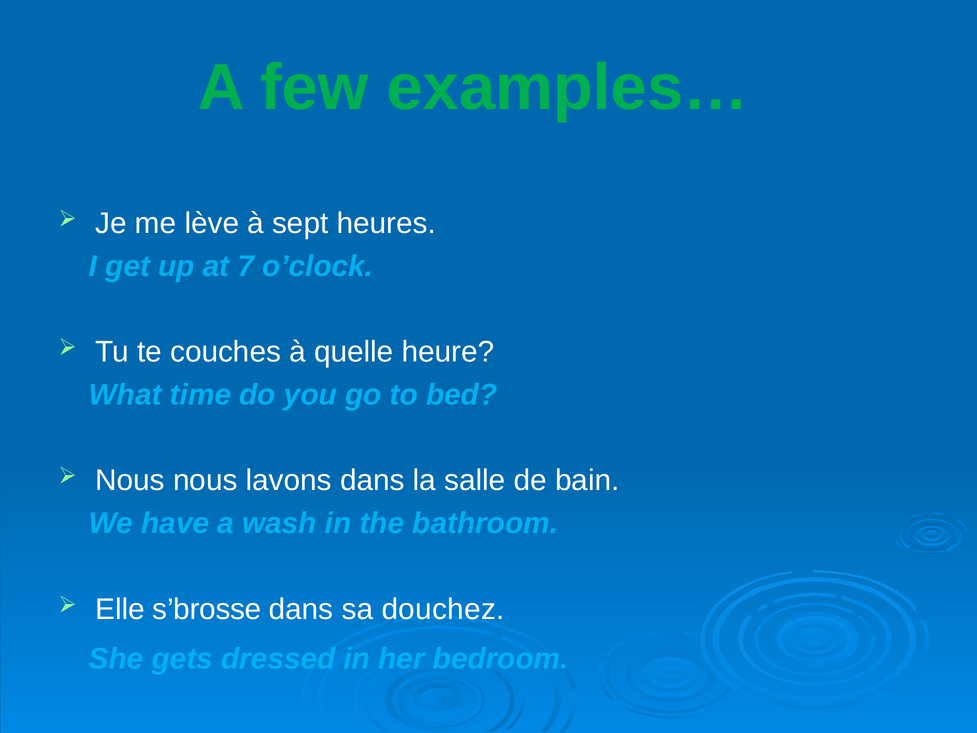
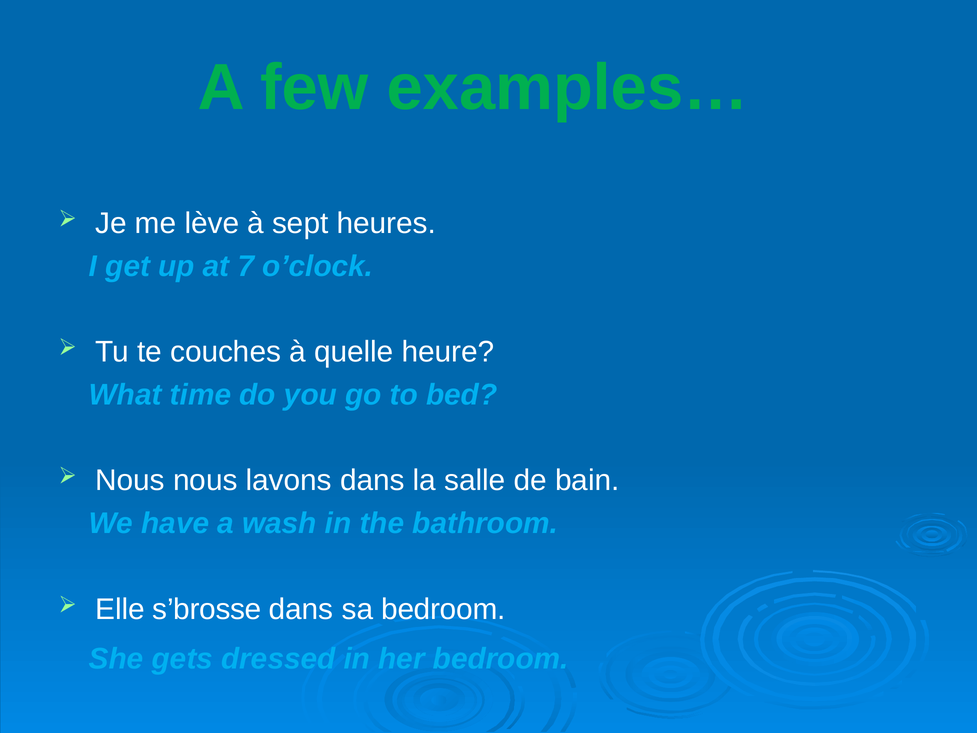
sa douchez: douchez -> bedroom (443, 609)
